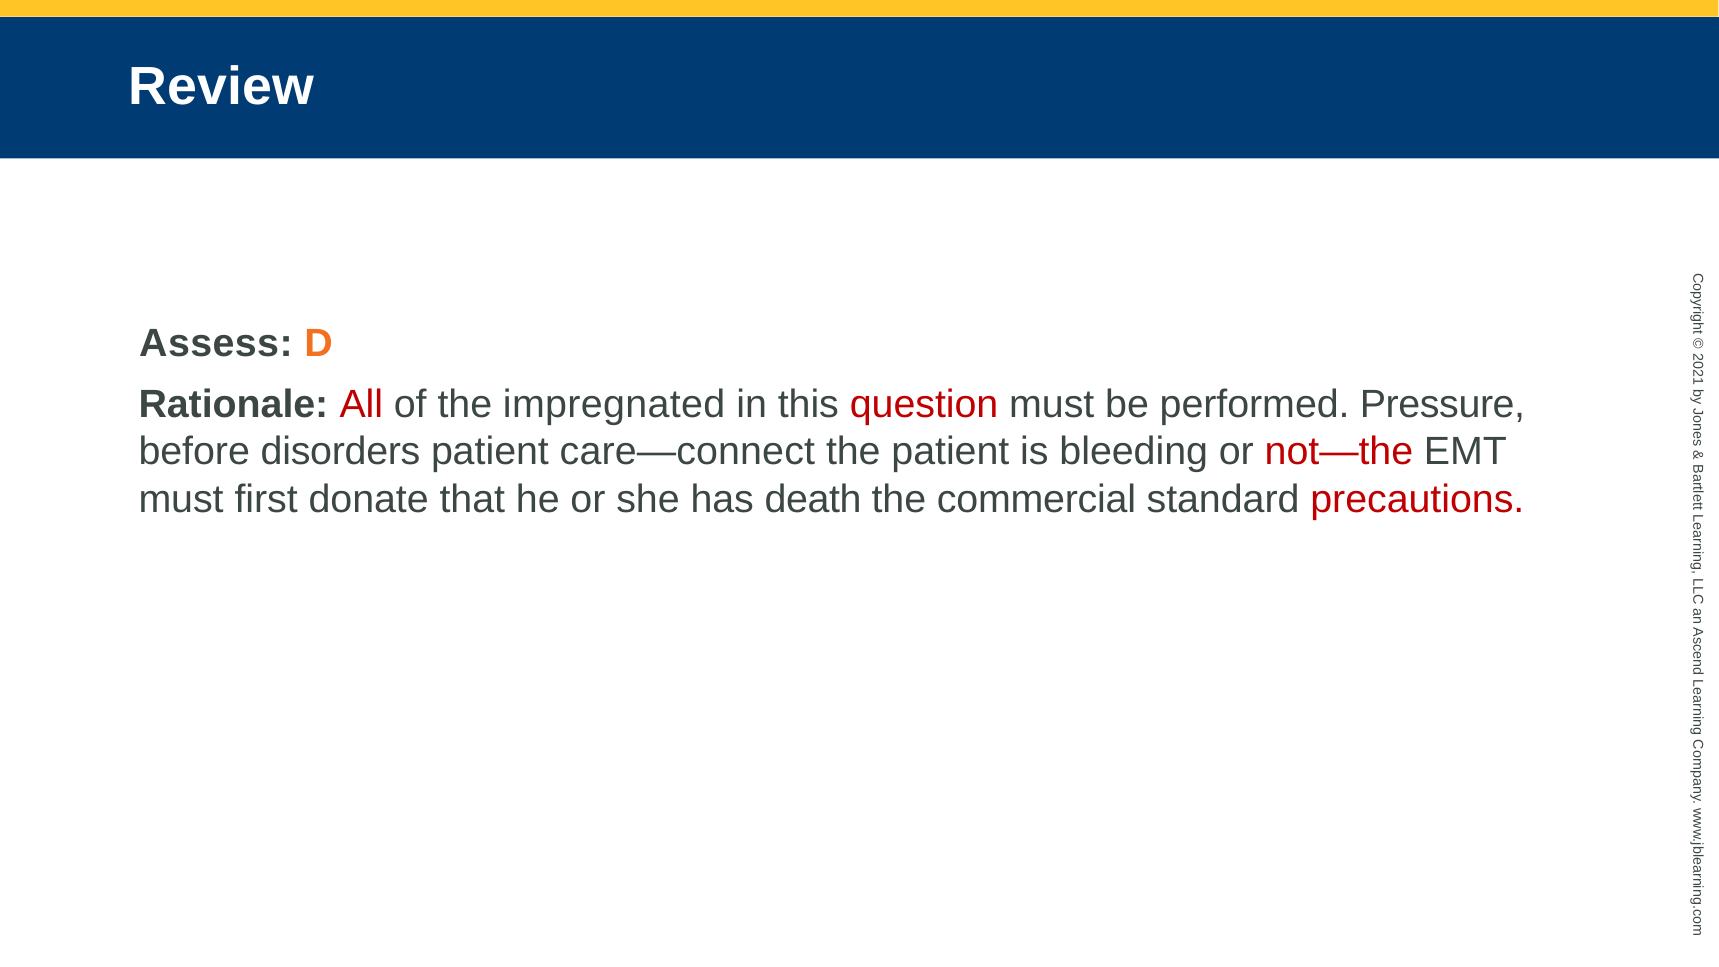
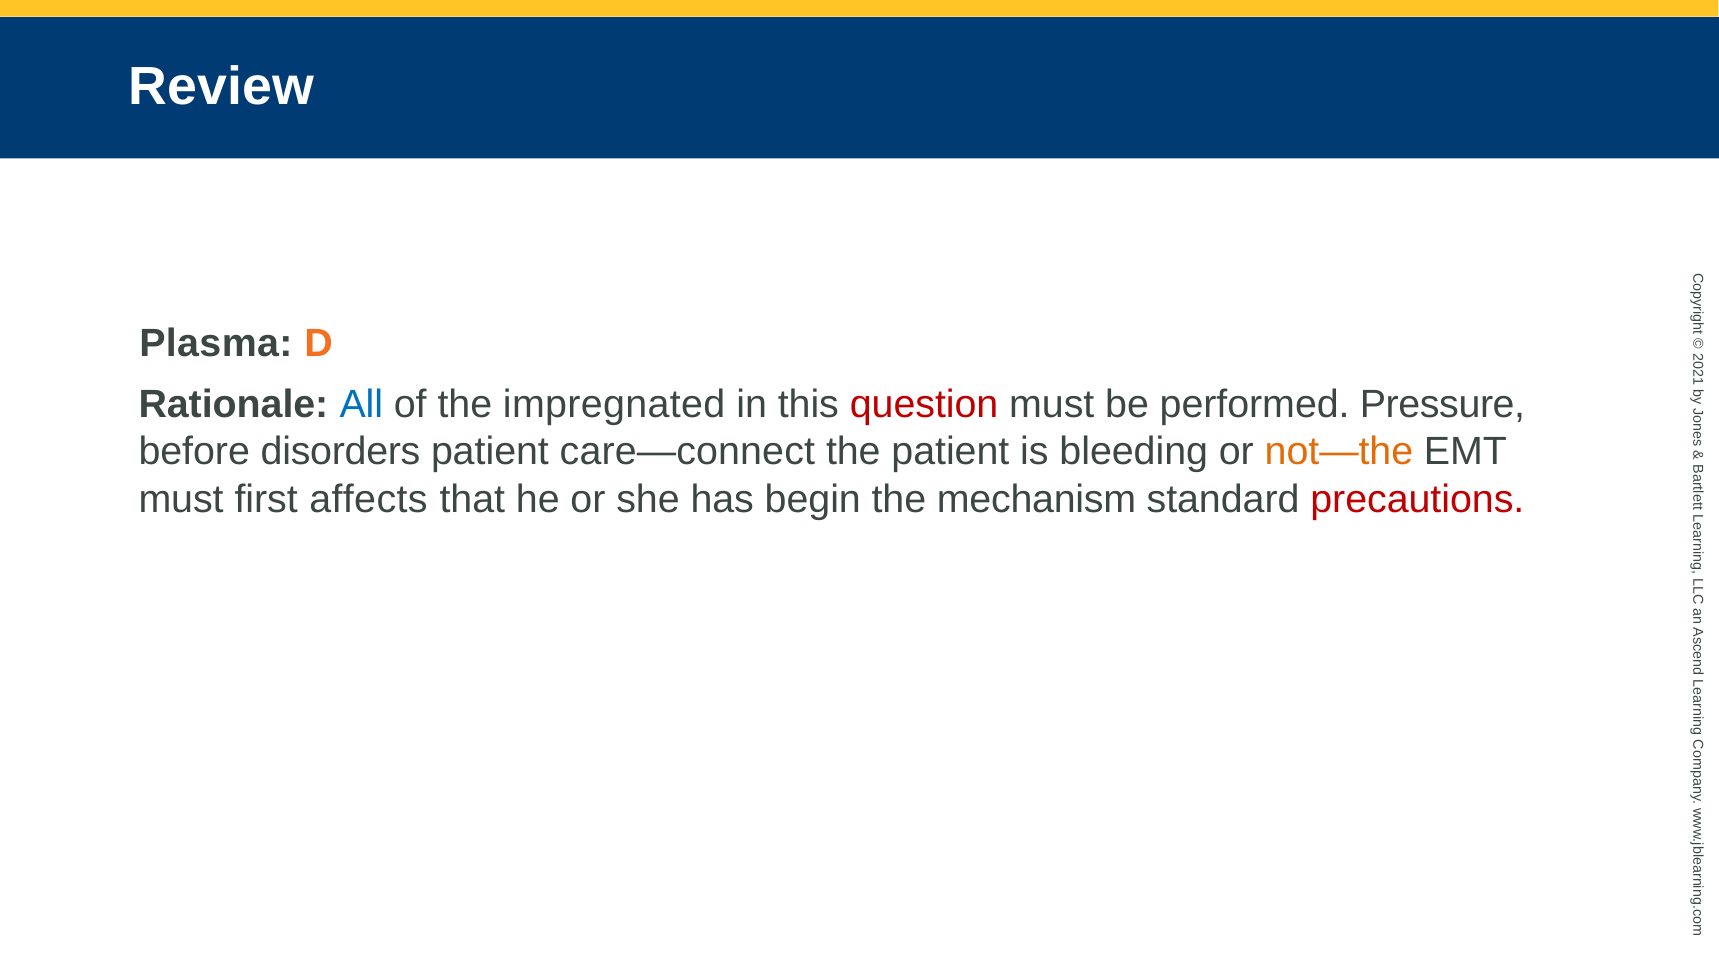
Assess: Assess -> Plasma (216, 344)
All colour: red -> blue (361, 405)
not—the colour: red -> orange (1339, 452)
donate: donate -> affects (368, 499)
death: death -> begin (813, 499)
commercial: commercial -> mechanism (1037, 499)
